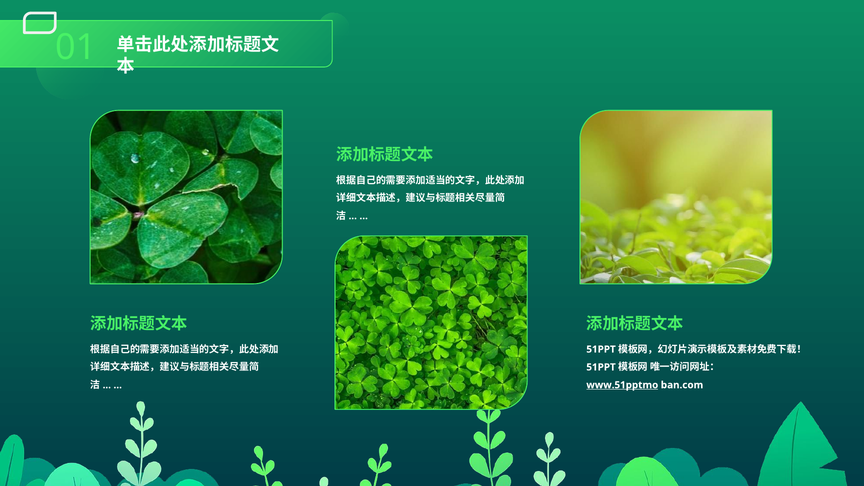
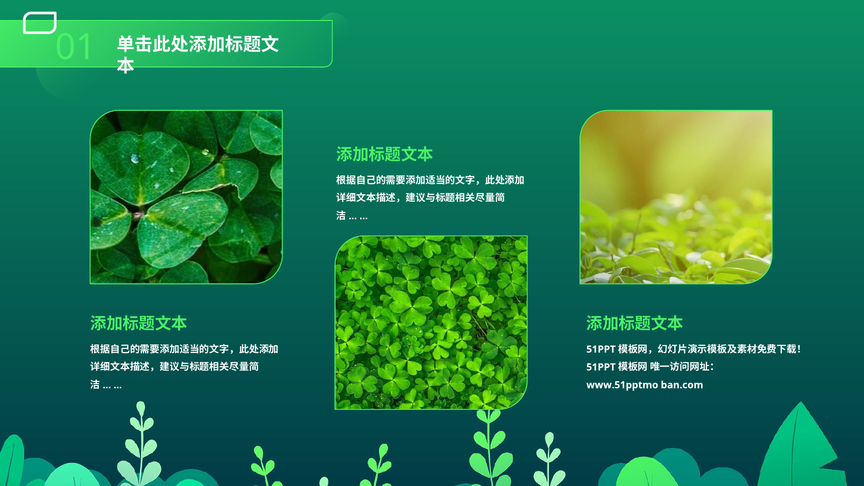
www.51pptmo underline: present -> none (622, 385)
